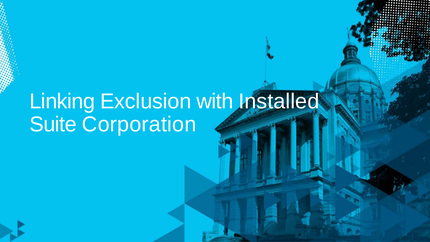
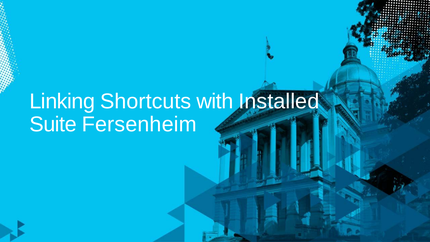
Exclusion: Exclusion -> Shortcuts (146, 101)
Corporation: Corporation -> Fersenheim (139, 125)
